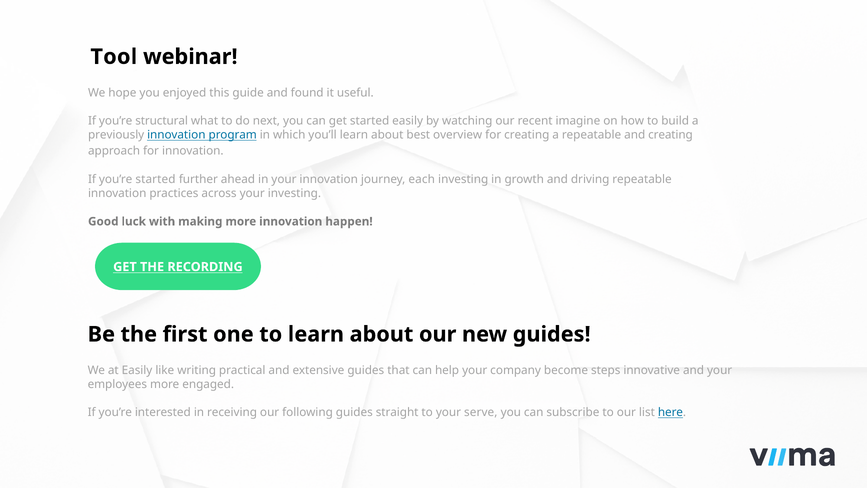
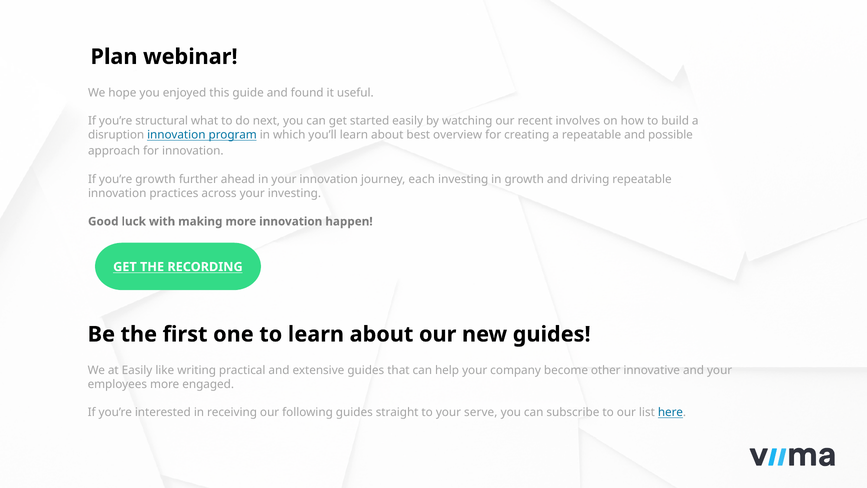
Tool: Tool -> Plan (114, 57)
imagine: imagine -> involves (578, 121)
previously: previously -> disruption (116, 135)
and creating: creating -> possible (670, 135)
you’re started: started -> growth (155, 179)
steps: steps -> other (606, 370)
